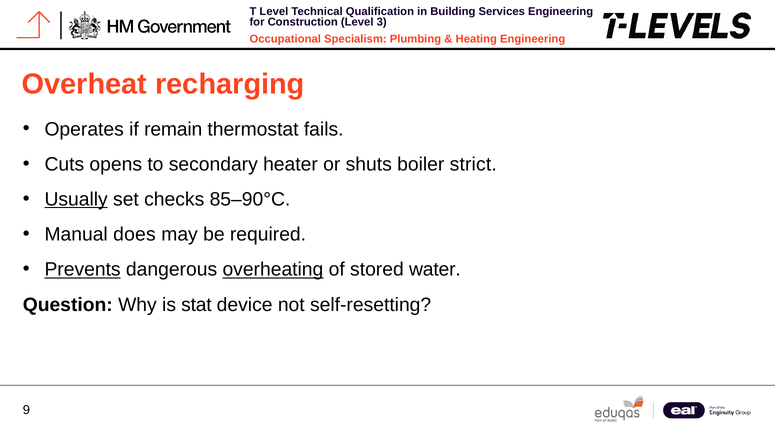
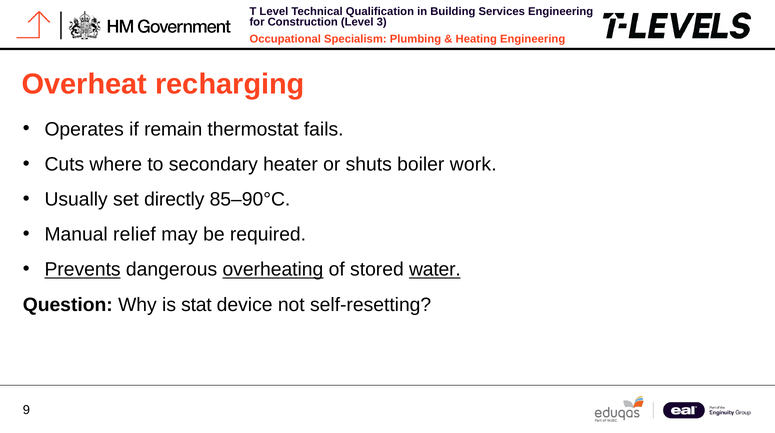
opens: opens -> where (116, 164)
strict: strict -> work (473, 164)
Usually underline: present -> none (76, 199)
checks: checks -> directly (174, 199)
does: does -> relief (134, 235)
water underline: none -> present (435, 270)
